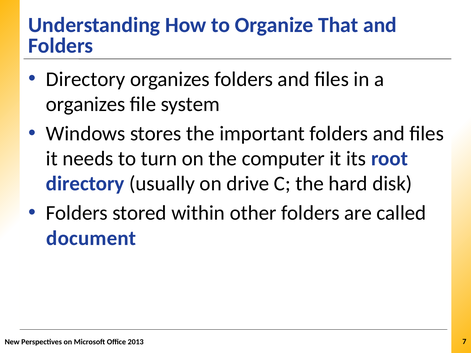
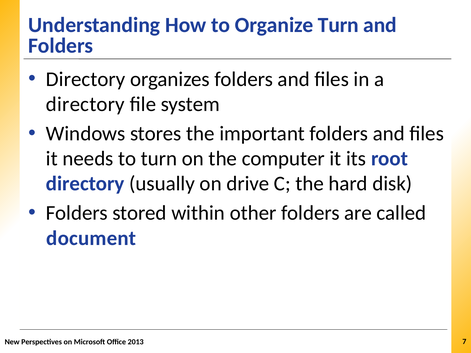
Organize That: That -> Turn (338, 25)
organizes: organizes -> directory (85, 104)
